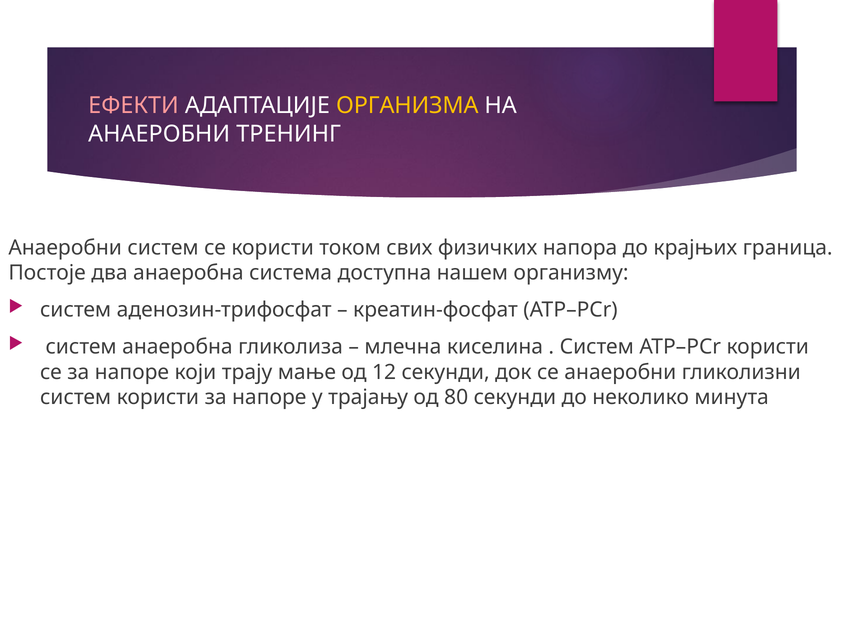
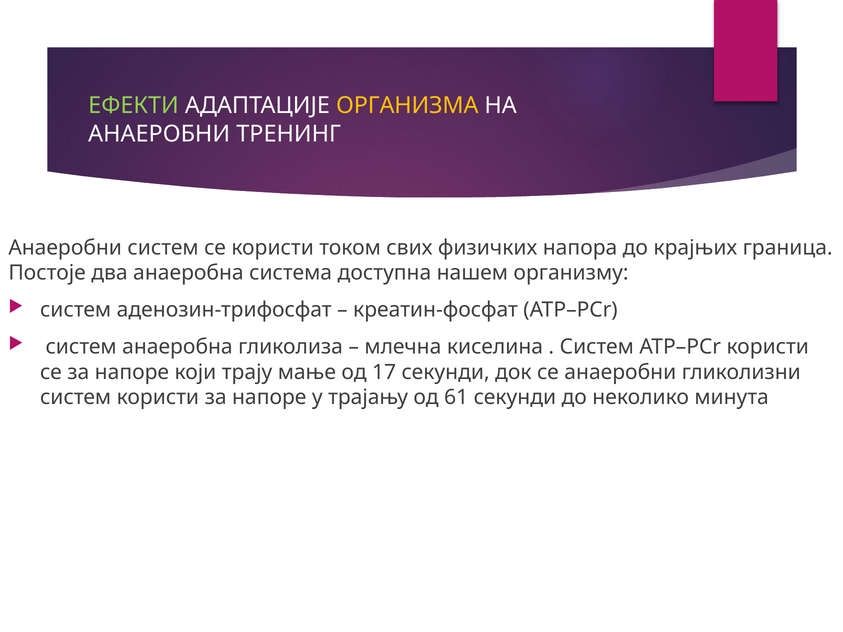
ЕФЕКТИ colour: pink -> light green (134, 106)
12: 12 -> 17 (384, 372)
80: 80 -> 61 (456, 398)
